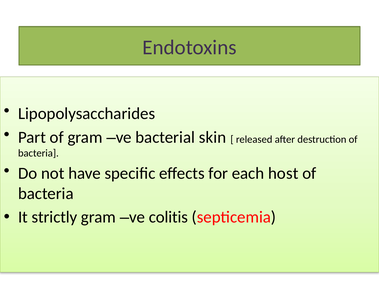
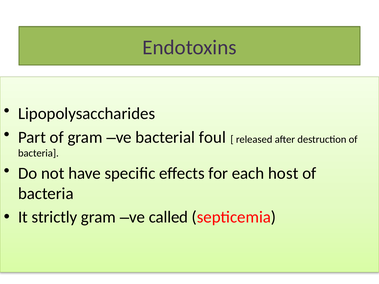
skin: skin -> foul (212, 137)
colitis: colitis -> called (168, 217)
